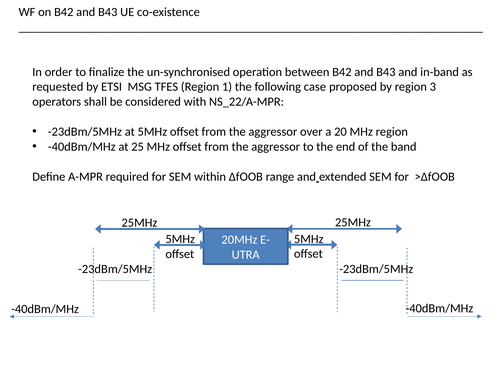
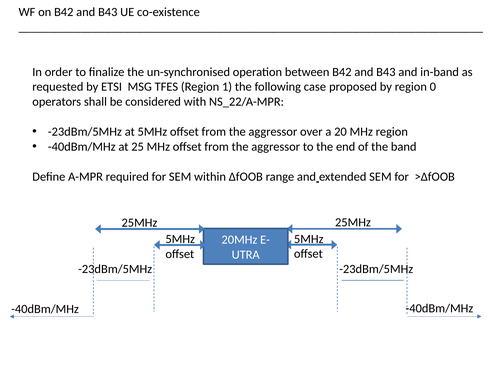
3: 3 -> 0 (433, 87)
